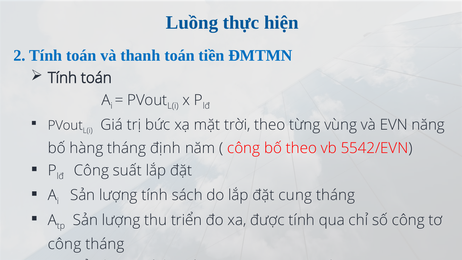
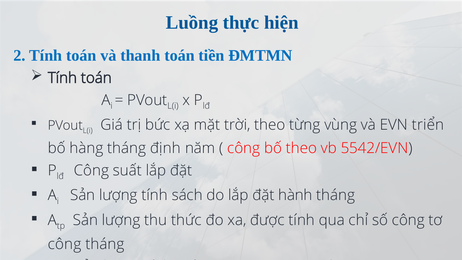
năng: năng -> triển (428, 125)
cung: cung -> hành (295, 195)
triển: triển -> thức (186, 220)
